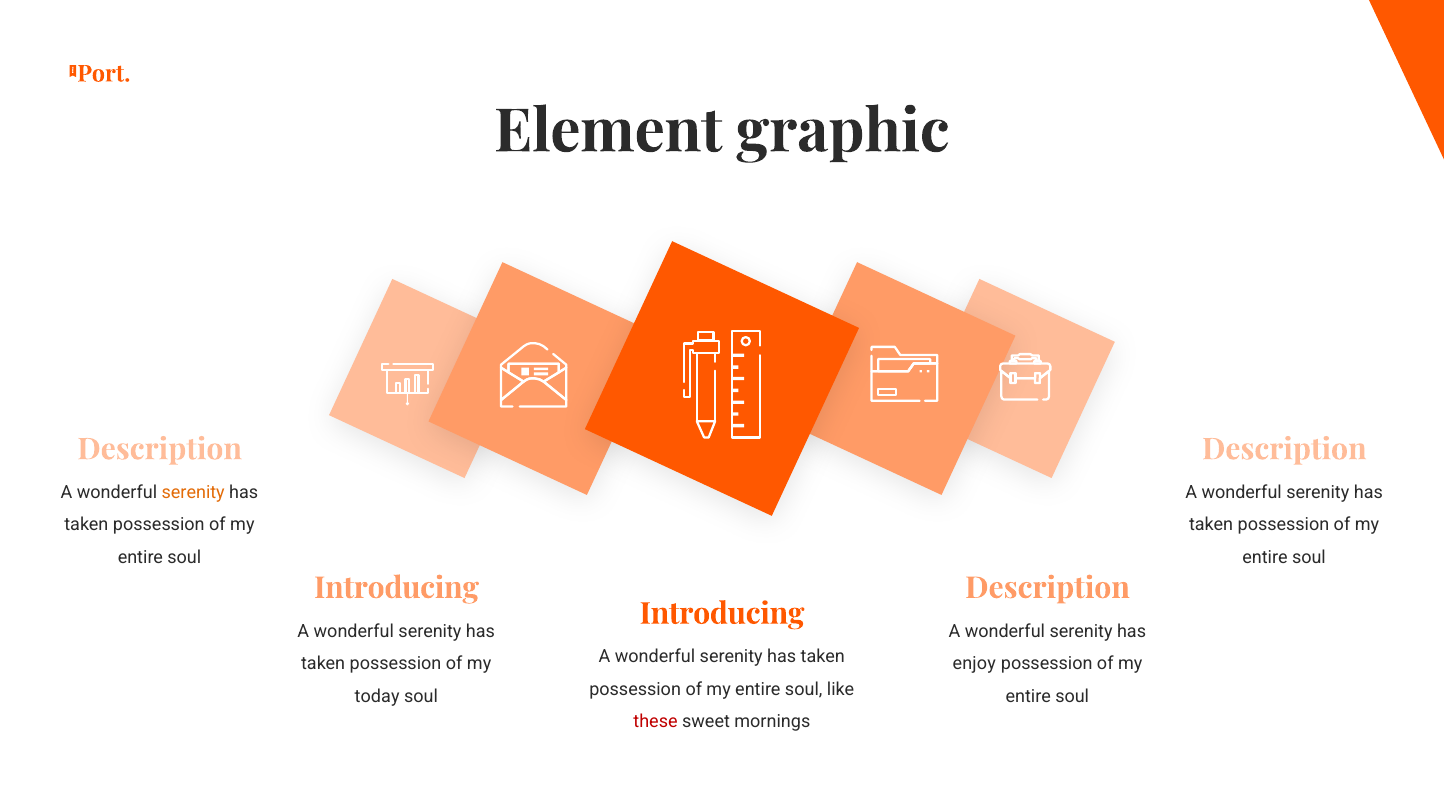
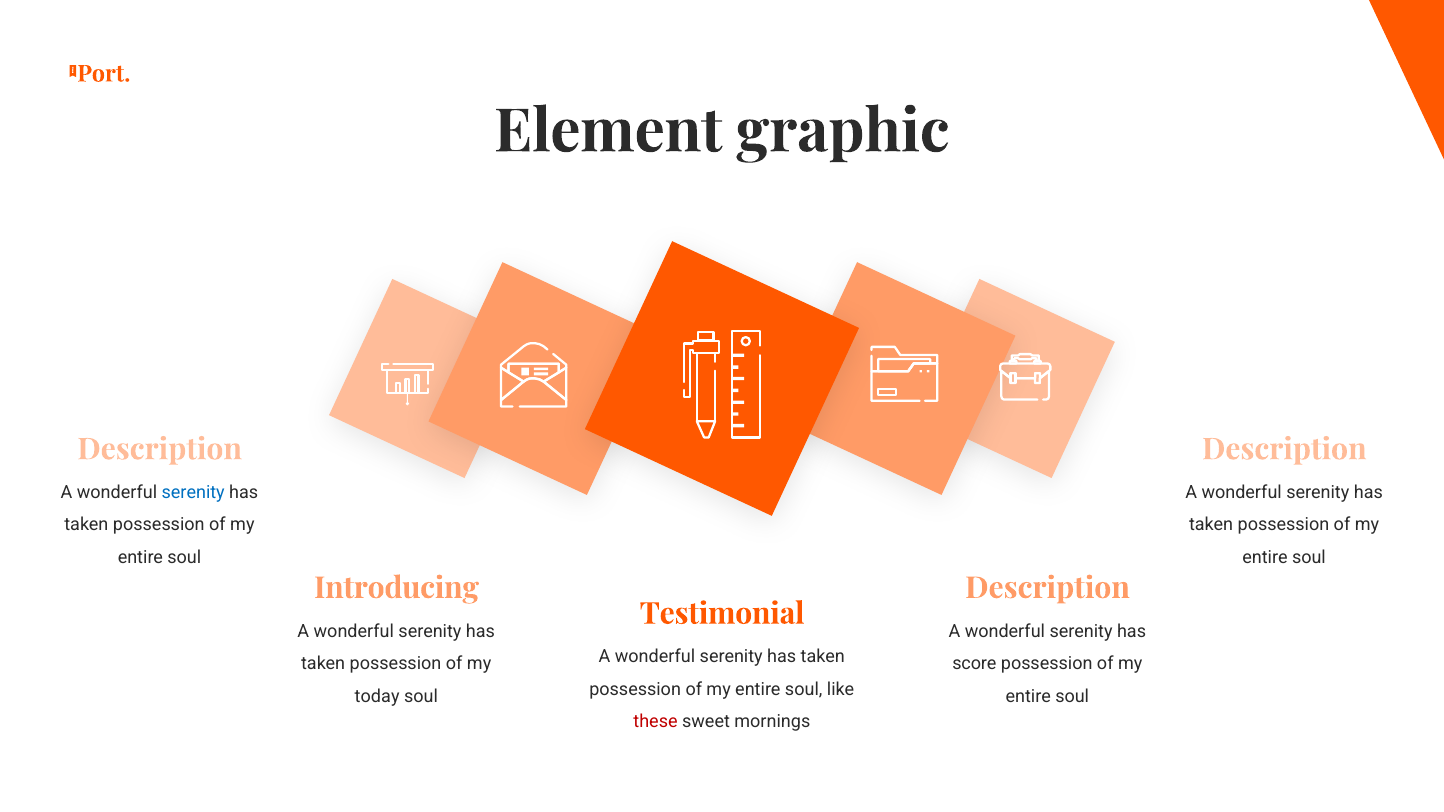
serenity colour: orange -> blue (193, 493)
Introducing: Introducing -> Testimonial (722, 614)
enjoy: enjoy -> score (974, 664)
